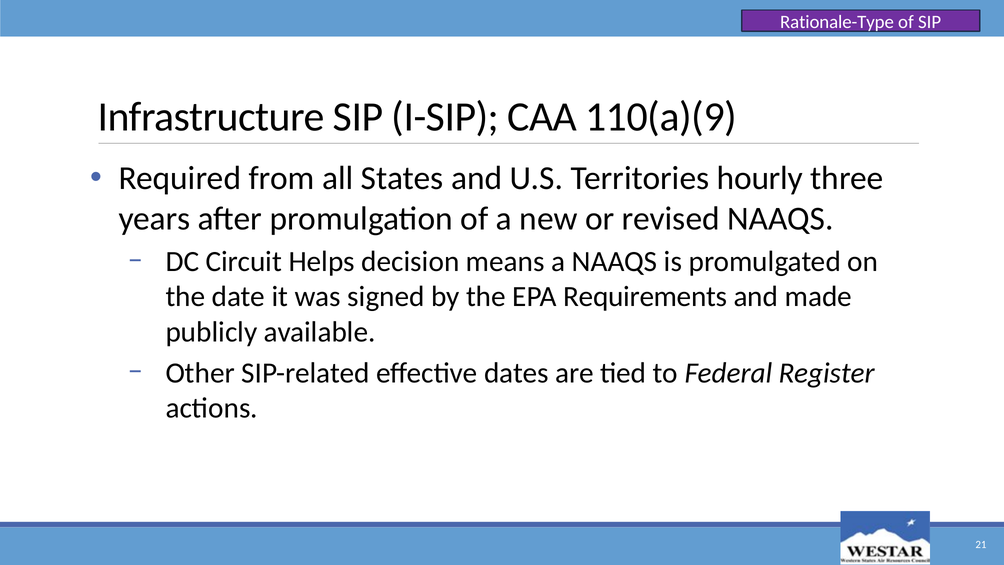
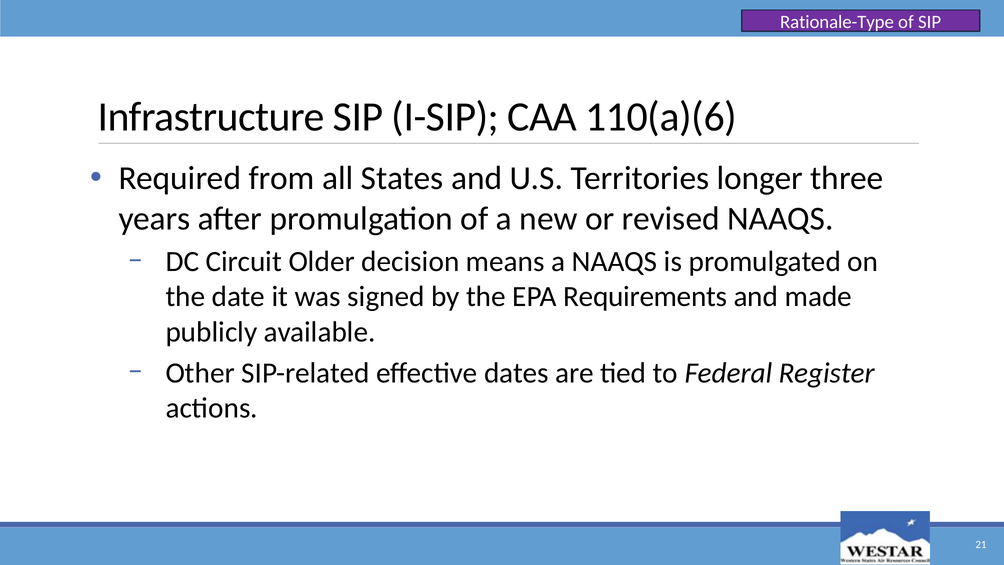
110(a)(9: 110(a)(9 -> 110(a)(6 (661, 117)
hourly: hourly -> longer (760, 178)
Helps: Helps -> Older (322, 262)
